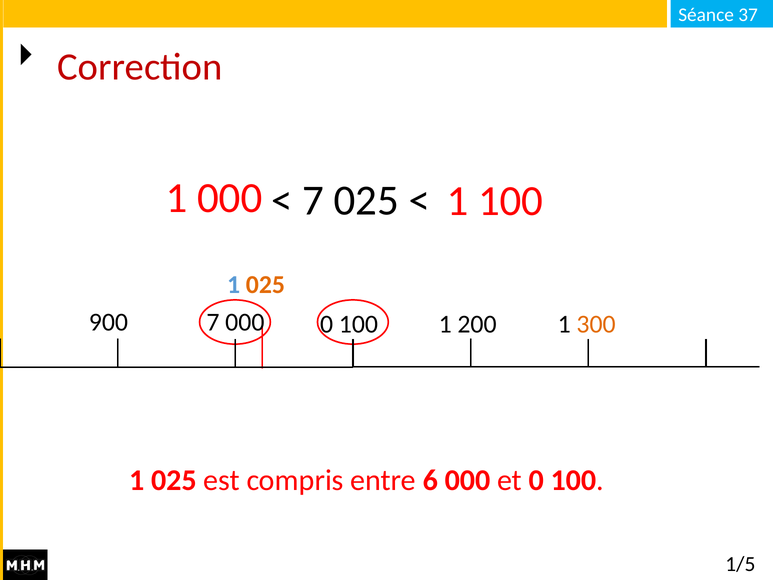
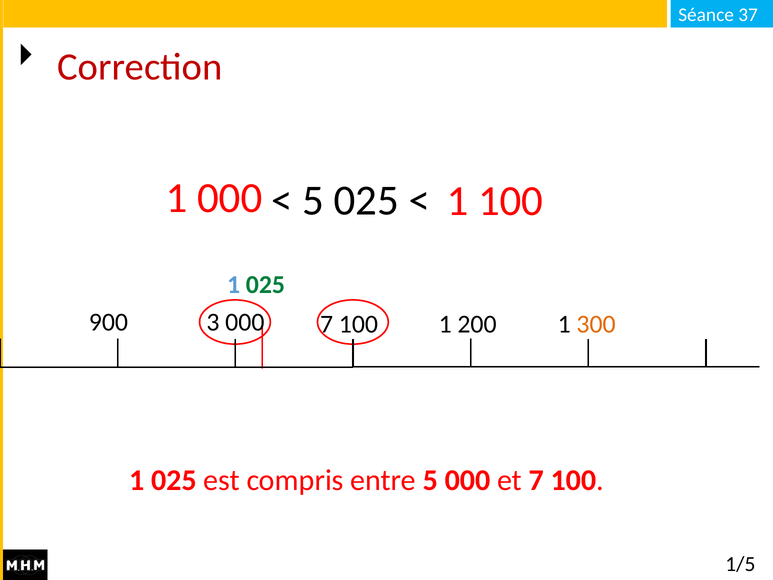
7: 7 -> 5 (313, 201)
025 colour: orange -> green (265, 285)
900 7: 7 -> 3 (213, 322)
000 0: 0 -> 7 (327, 324)
entre 6: 6 -> 5 (430, 480)
et 0: 0 -> 7 (536, 480)
